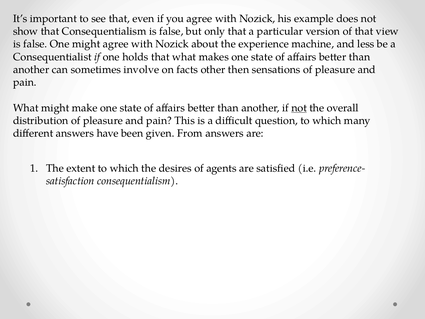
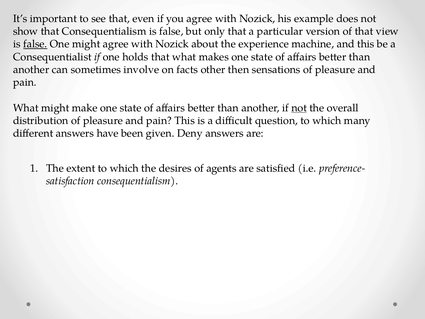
false underline: none -> present (35, 44)
and less: less -> this (366, 44)
From: From -> Deny (190, 133)
